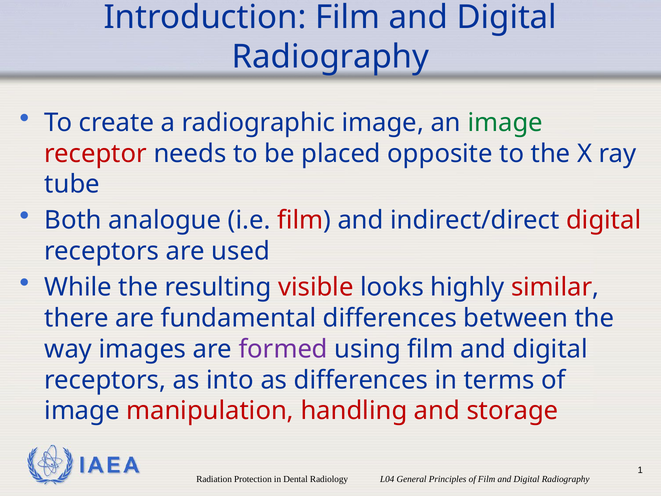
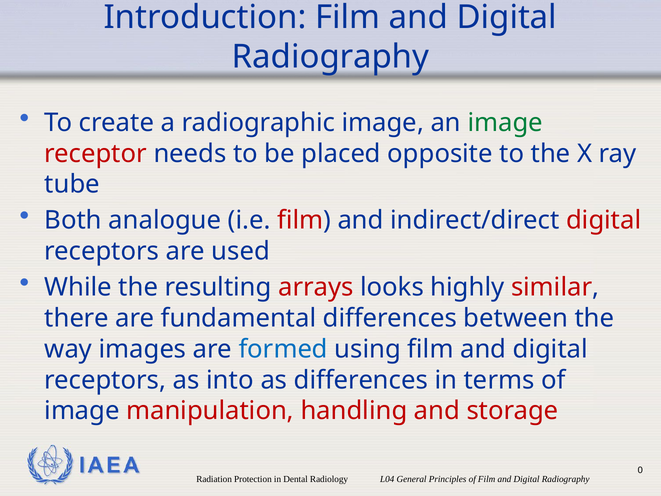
visible: visible -> arrays (316, 287)
formed colour: purple -> blue (283, 349)
1: 1 -> 0 (640, 470)
